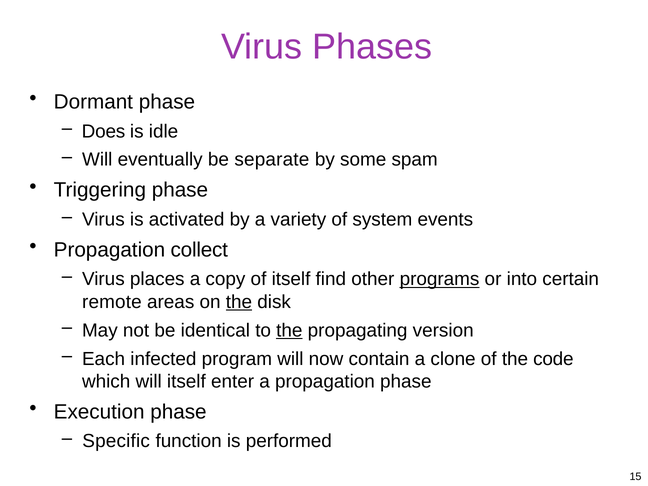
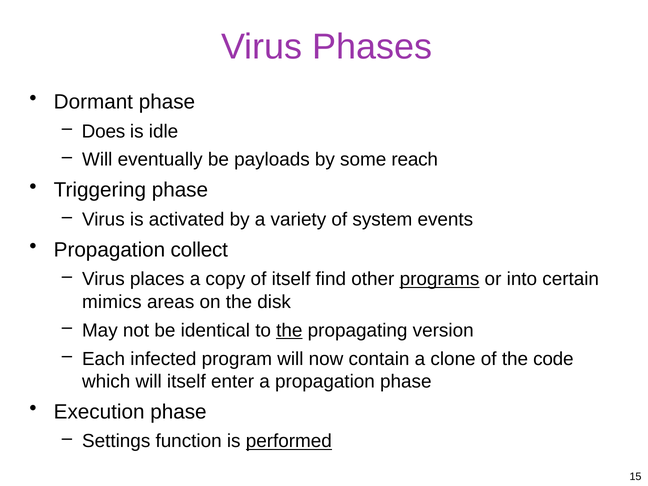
separate: separate -> payloads (272, 160)
spam: spam -> reach (415, 160)
remote: remote -> mimics (112, 302)
the underline: present -> none (239, 302)
Specific: Specific -> Settings (116, 441)
performed underline: none -> present (289, 441)
